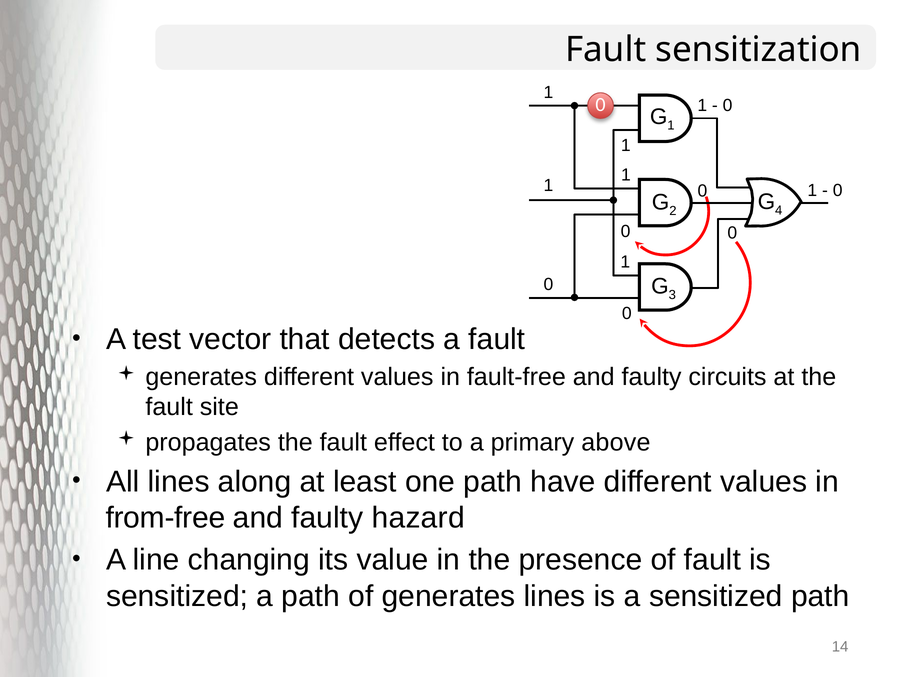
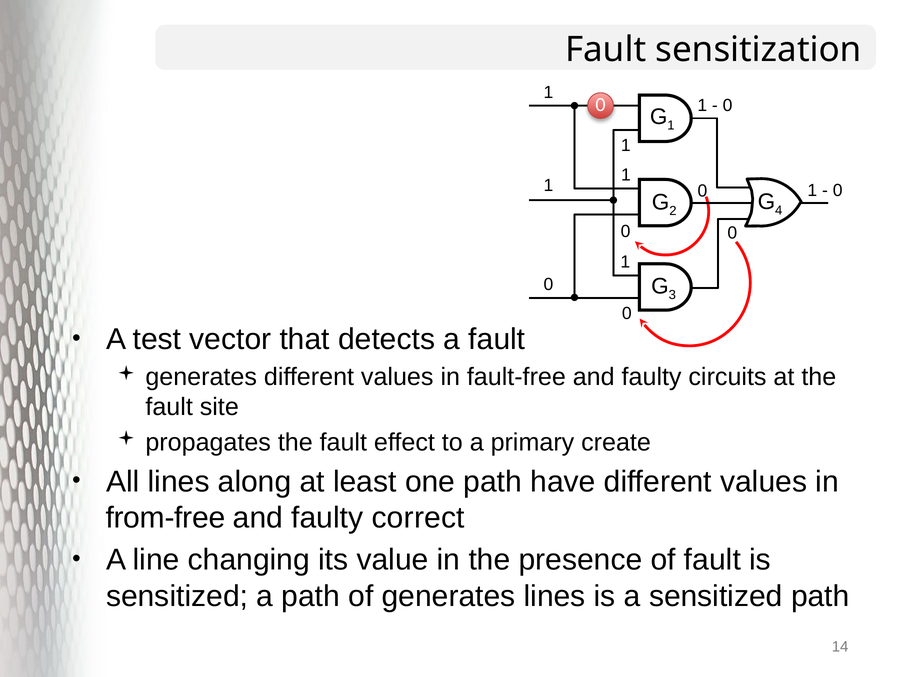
above: above -> create (616, 442)
hazard: hazard -> correct (418, 517)
